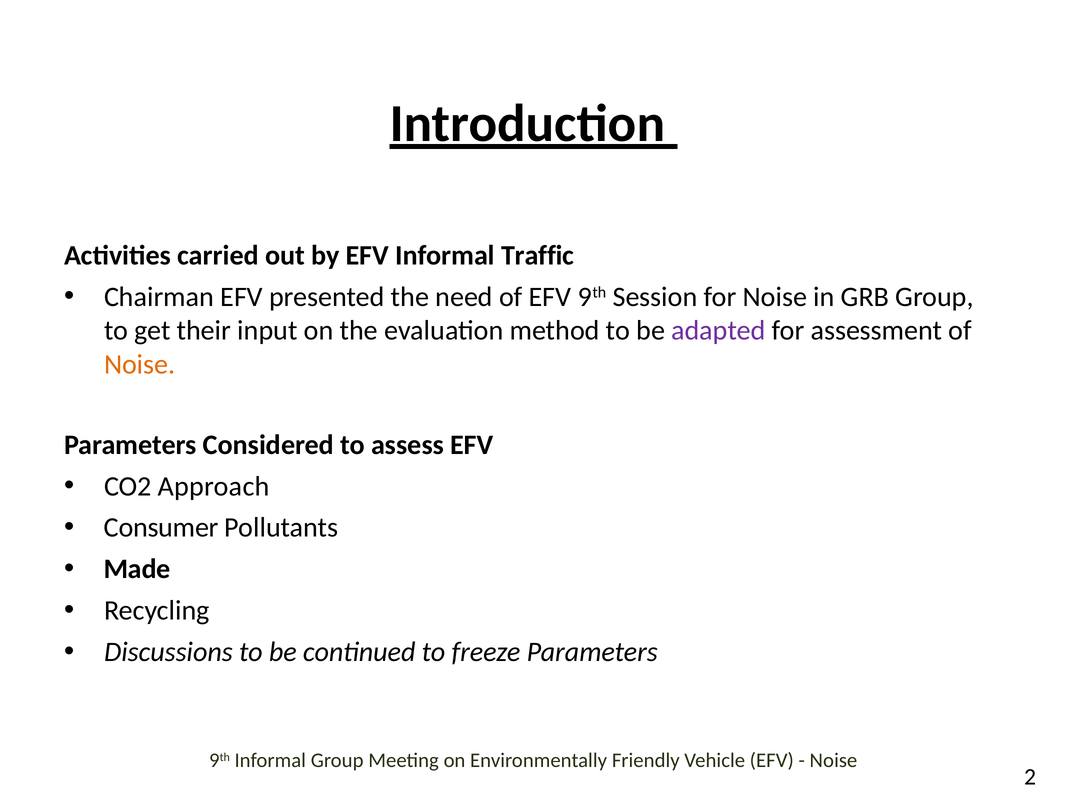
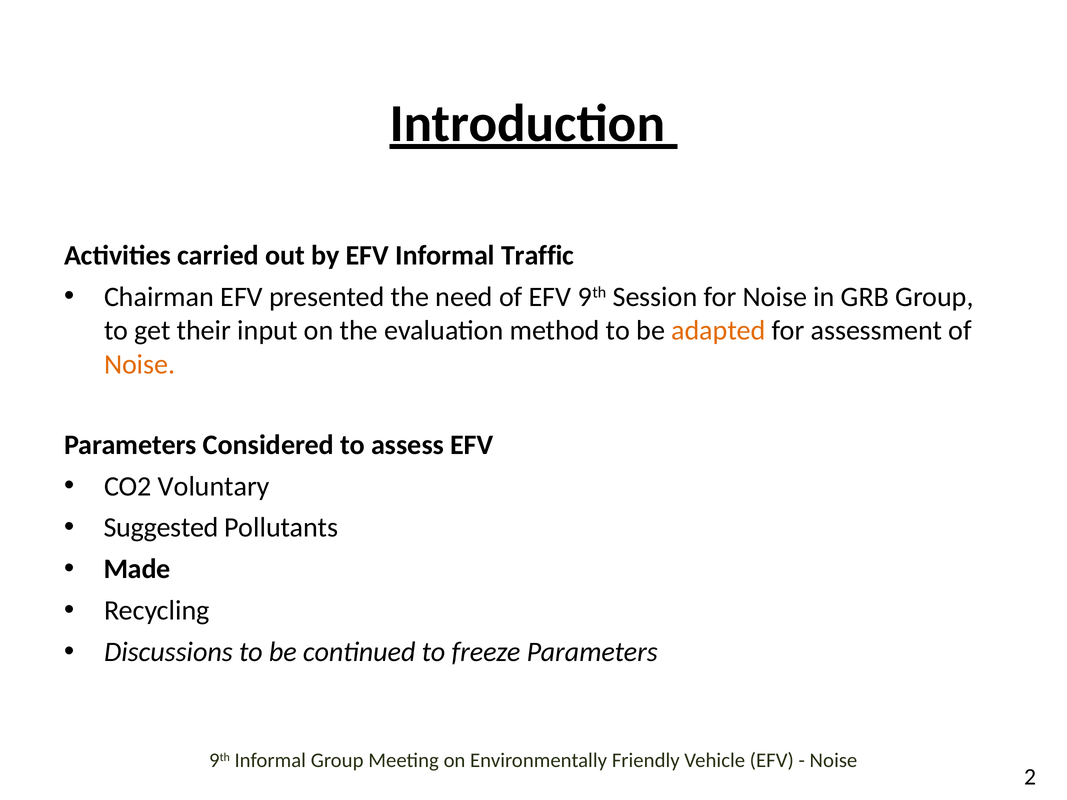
adapted colour: purple -> orange (718, 331)
Approach: Approach -> Voluntary (214, 486)
Consumer: Consumer -> Suggested (161, 528)
